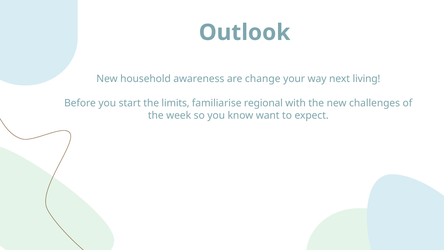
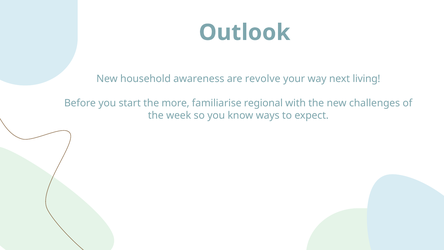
change: change -> revolve (263, 79)
limits: limits -> more (176, 103)
want: want -> ways (268, 115)
